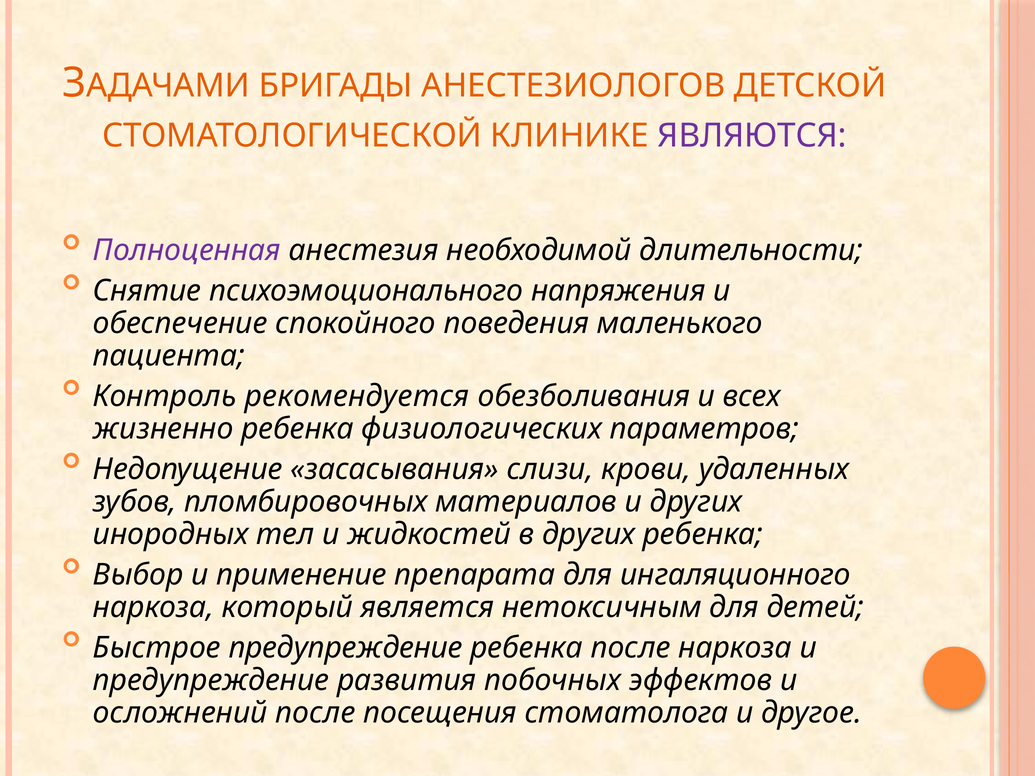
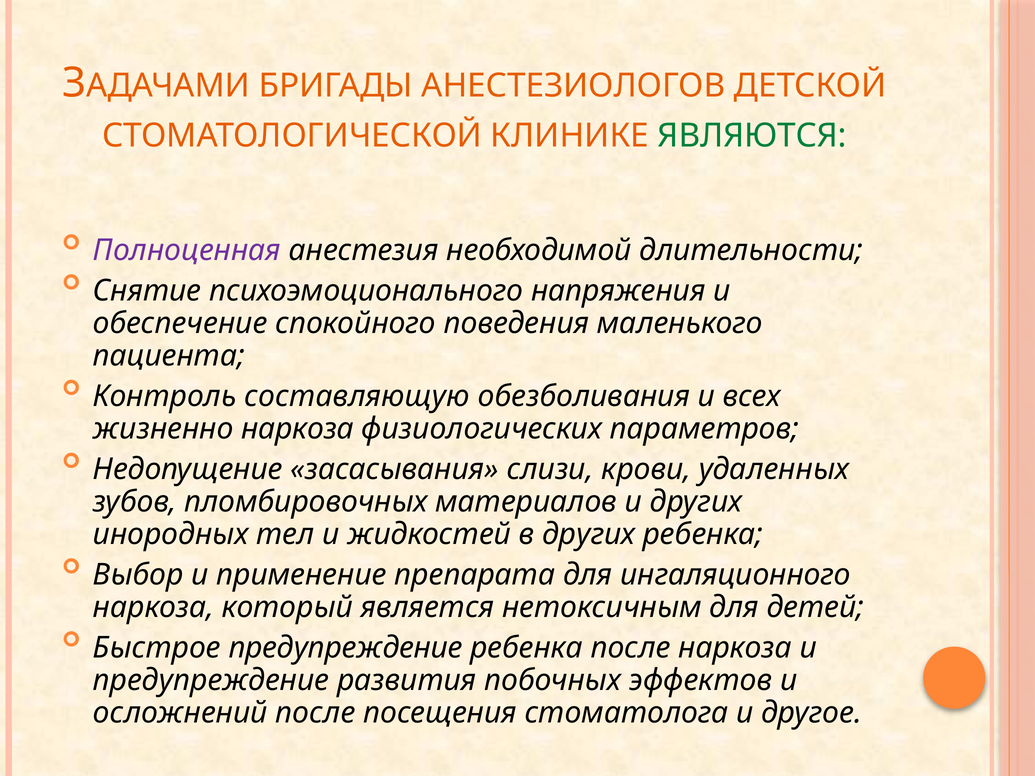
ЯВЛЯЮТСЯ colour: purple -> green (752, 136)
рекомендуется: рекомендуется -> составляющую (357, 396)
жизненно ребенка: ребенка -> наркоза (298, 429)
